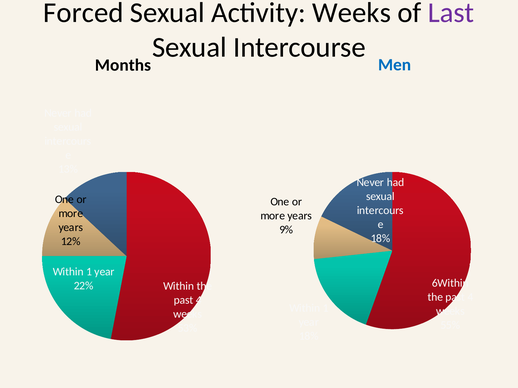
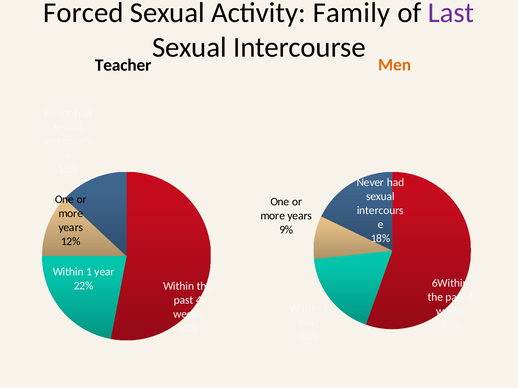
Activity Weeks: Weeks -> Family (352, 13)
Men colour: blue -> orange (395, 65)
Months: Months -> Teacher (123, 65)
